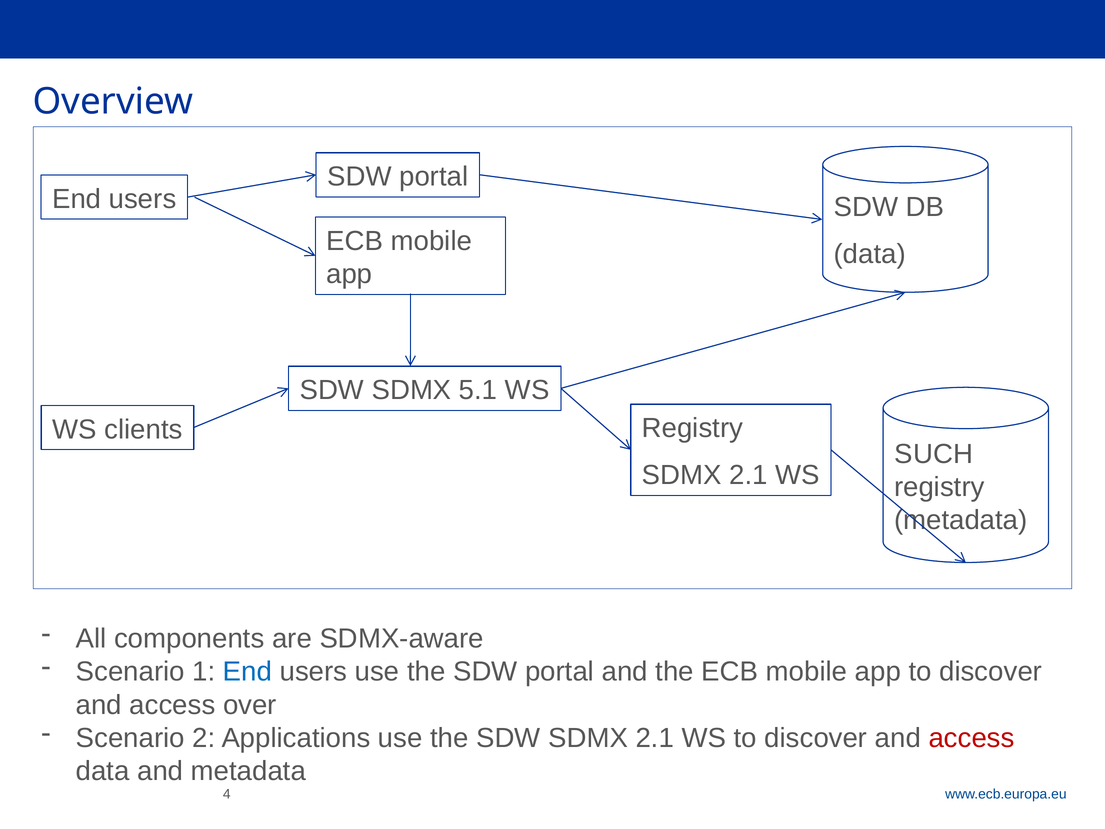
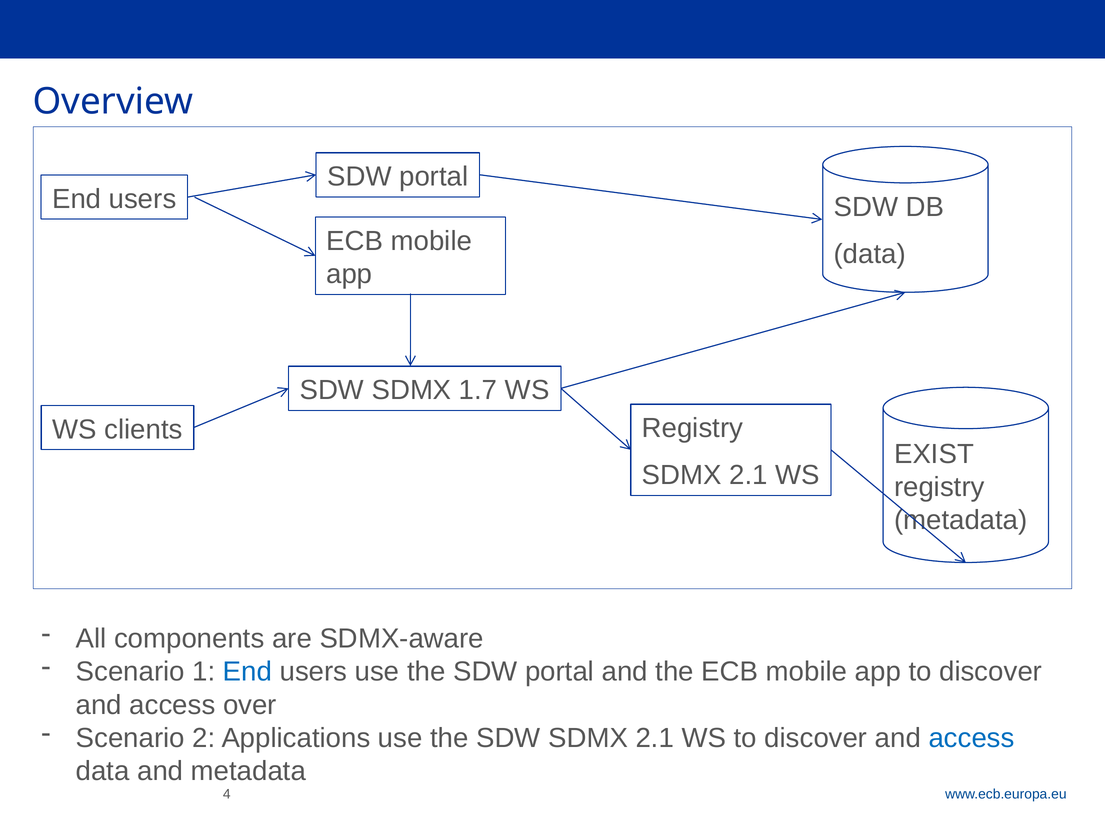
5.1: 5.1 -> 1.7 (478, 390)
SUCH: SUCH -> EXIST (934, 454)
access colour: red -> blue (972, 738)
